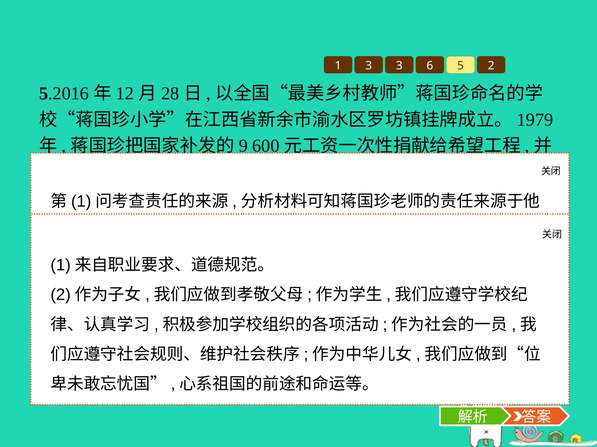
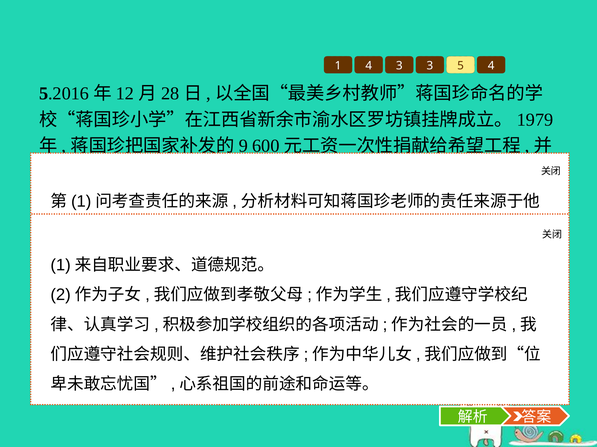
1 3: 3 -> 4 (369, 66)
3 6: 6 -> 3 (430, 66)
5 2: 2 -> 4 (491, 66)
